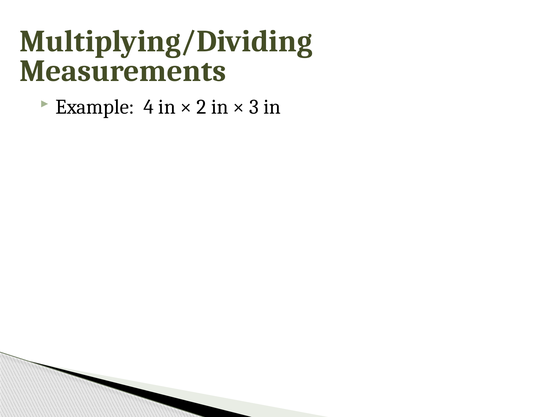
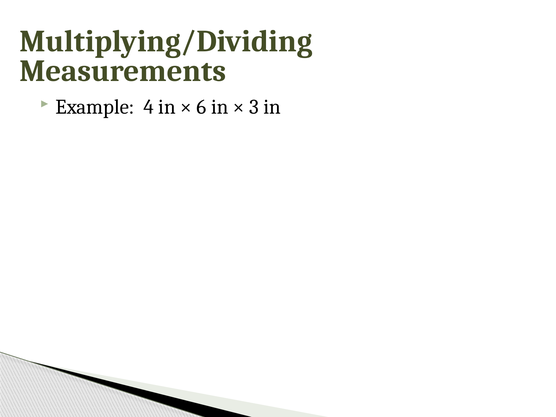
2: 2 -> 6 (201, 107)
